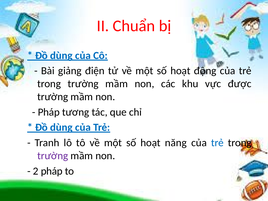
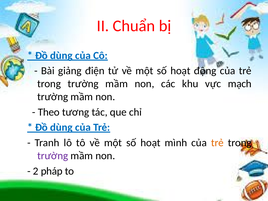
được: được -> mạch (240, 84)
Pháp: Pháp -> Theo (49, 112)
năng: năng -> mình (176, 143)
trẻ colour: blue -> orange (217, 143)
